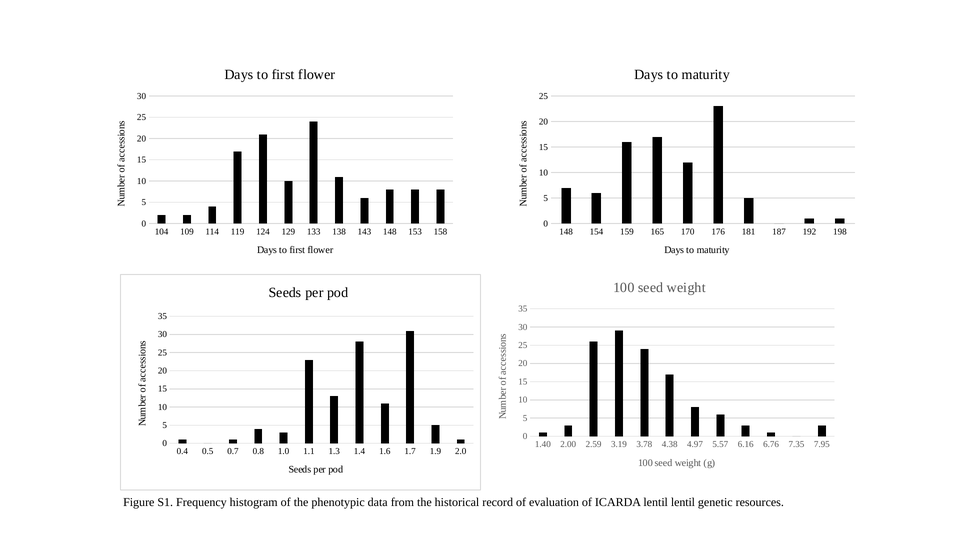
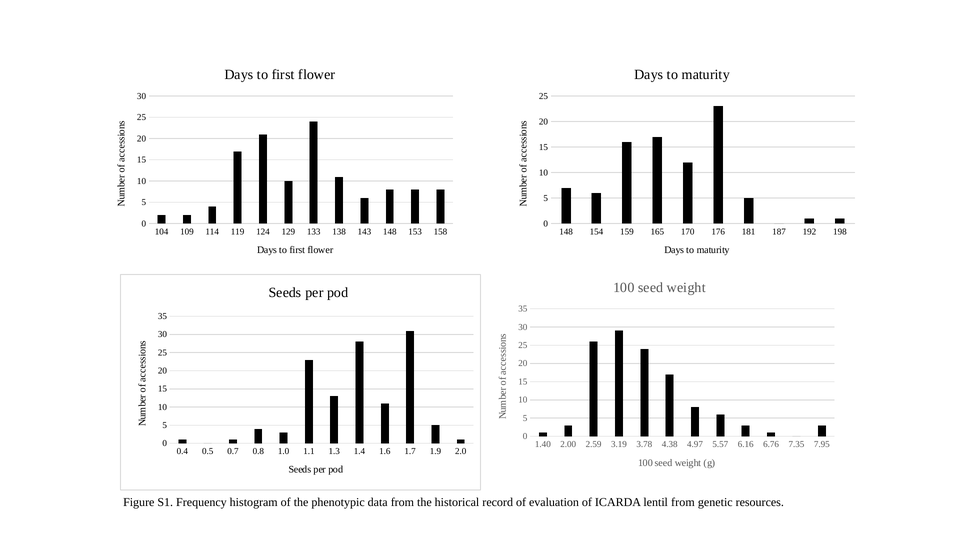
lentil lentil: lentil -> from (683, 502)
